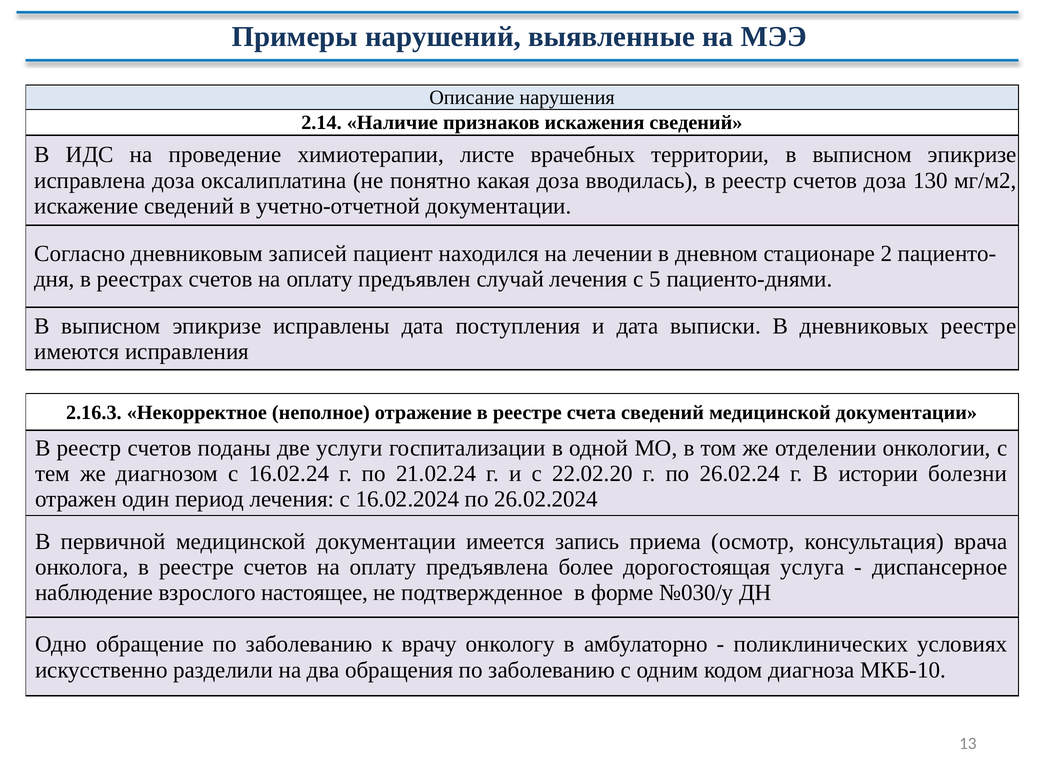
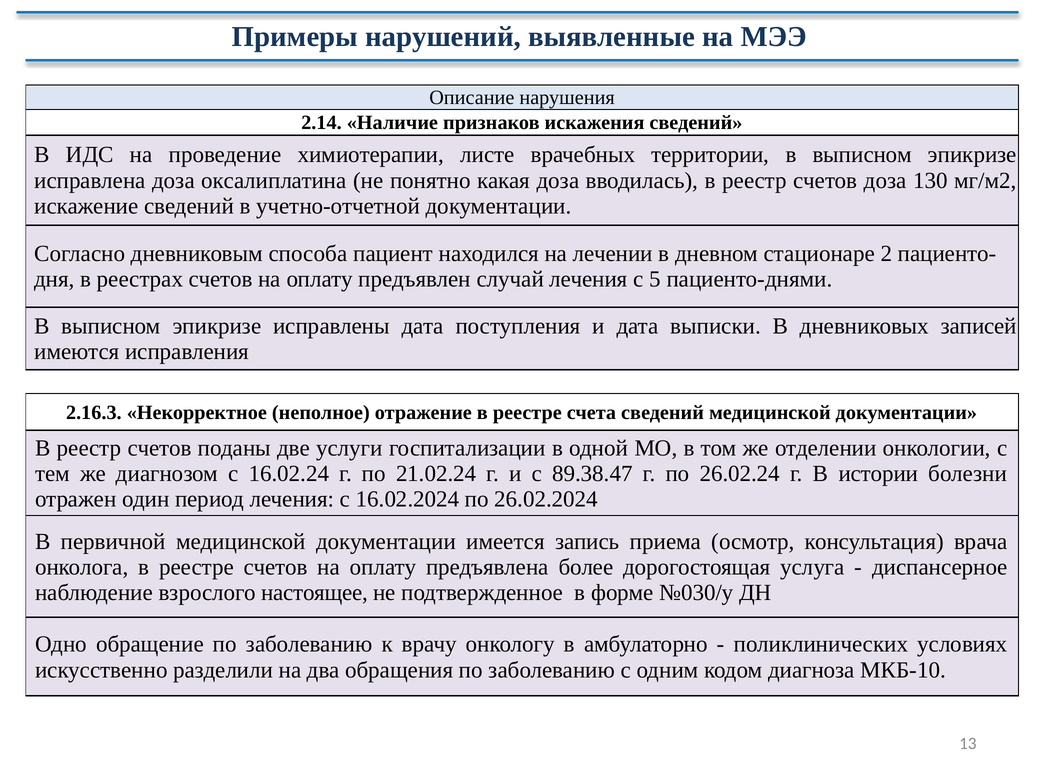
записей: записей -> способа (308, 254)
дневниковых реестре: реестре -> записей (979, 326)
22.02.20: 22.02.20 -> 89.38.47 (592, 474)
